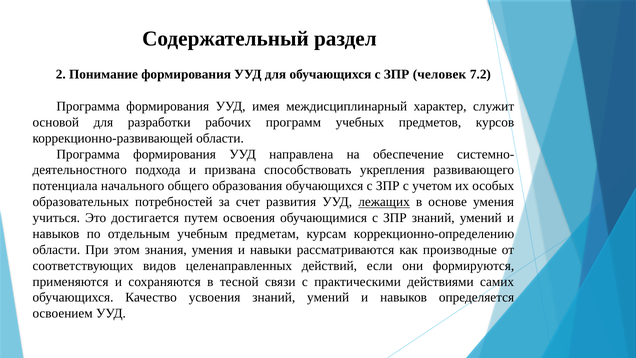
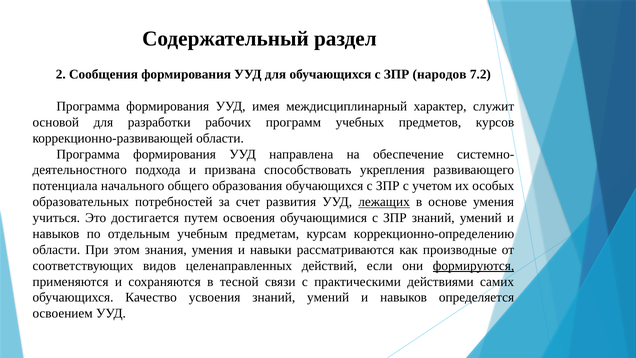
Понимание: Понимание -> Сообщения (104, 74)
человек: человек -> народов (440, 74)
формируются underline: none -> present (474, 266)
